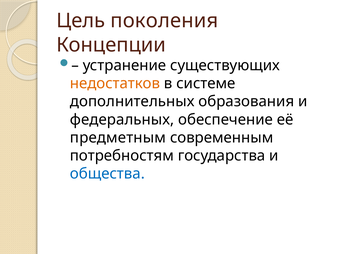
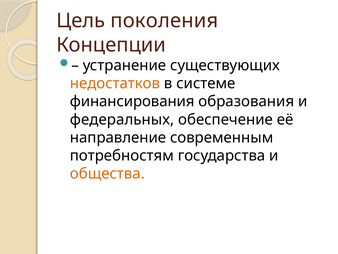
дополнительных: дополнительных -> финансирования (132, 101)
предметным: предметным -> направление (118, 137)
общества colour: blue -> orange (107, 173)
